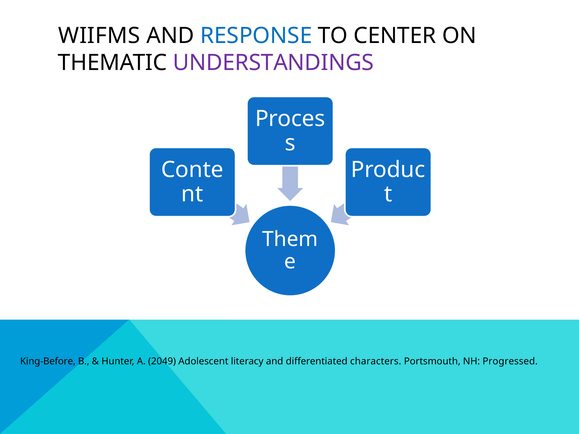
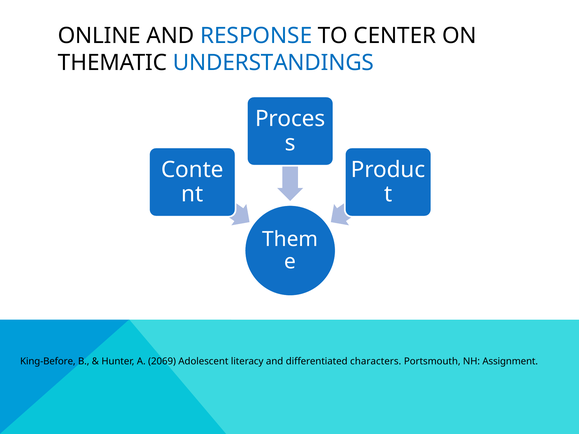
WIIFMS: WIIFMS -> ONLINE (99, 36)
UNDERSTANDINGS colour: purple -> blue (273, 63)
2049: 2049 -> 2069 (162, 362)
Progressed: Progressed -> Assignment (510, 362)
